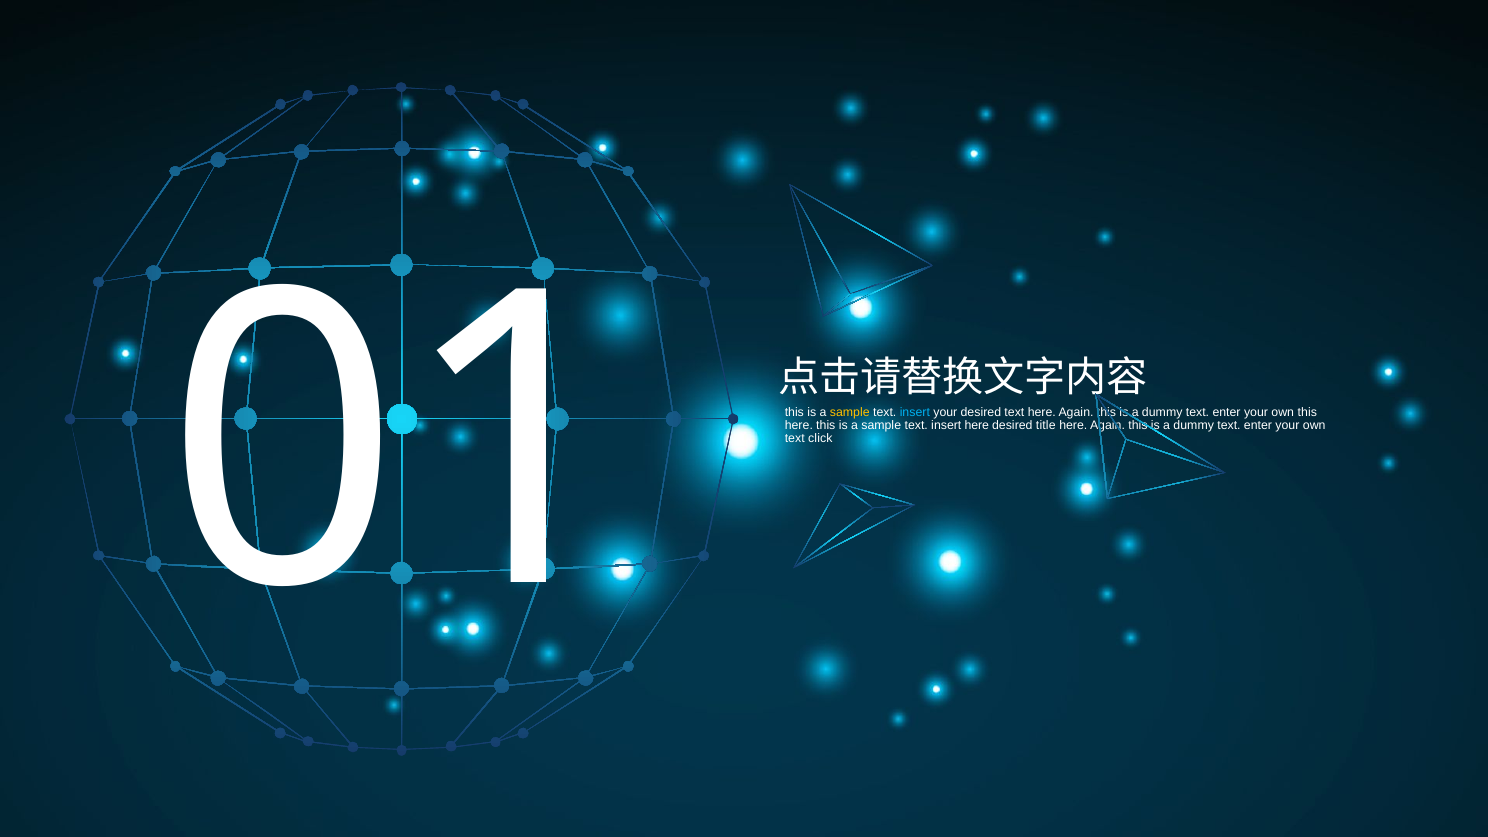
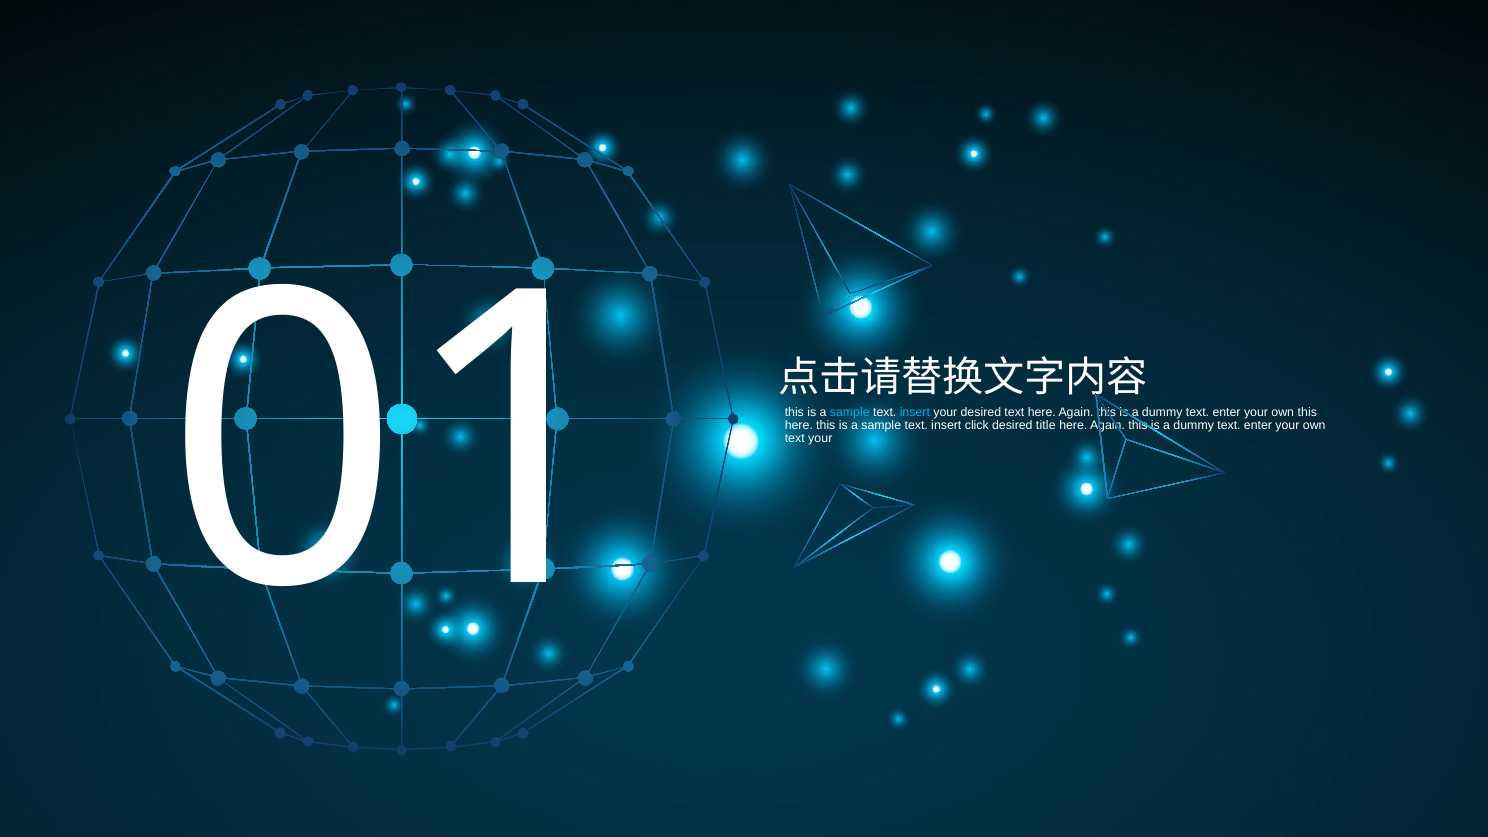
sample colour: yellow -> light blue (850, 412)
insert here: here -> click (977, 425)
text click: click -> your (820, 439)
